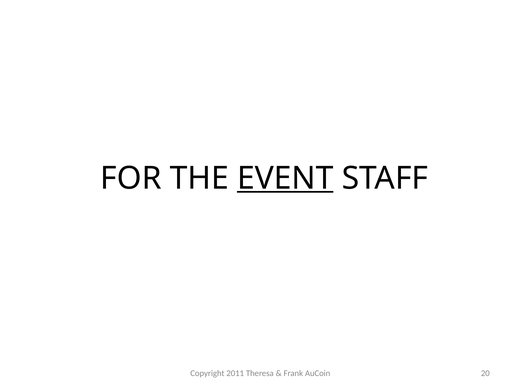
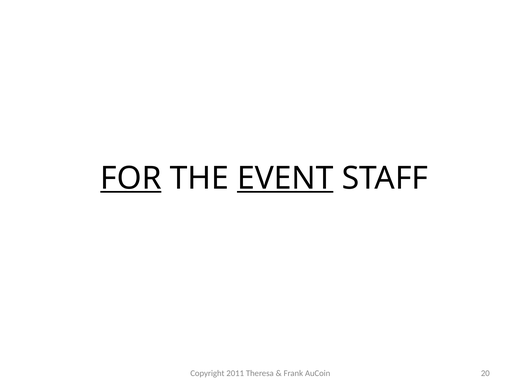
FOR underline: none -> present (131, 178)
